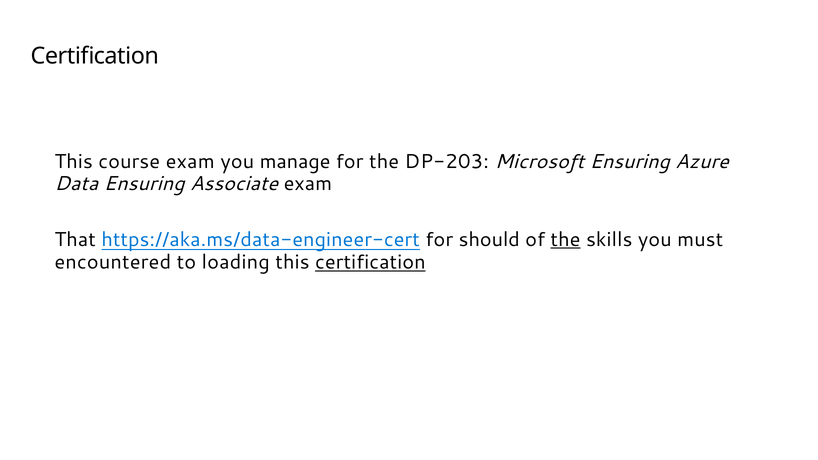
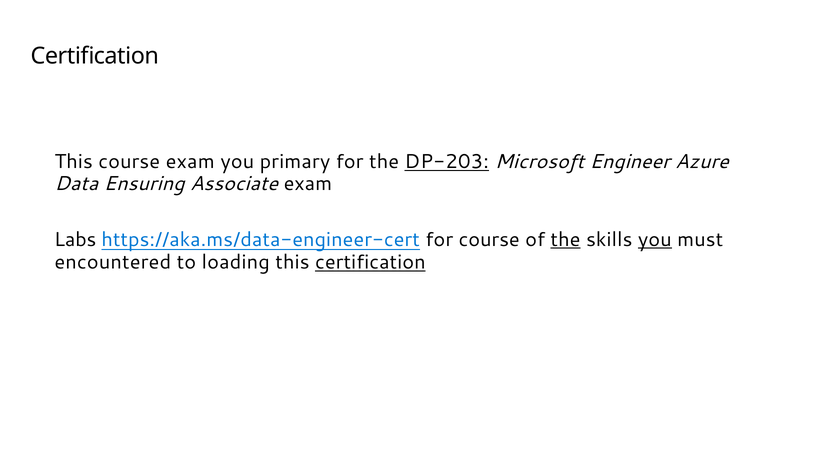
manage: manage -> primary (295, 162)
DP-203 underline: none -> present (447, 162)
Microsoft Ensuring: Ensuring -> Engineer (630, 162)
That: That -> Labs (75, 239)
for should: should -> course (489, 239)
you underline: none -> present (655, 239)
